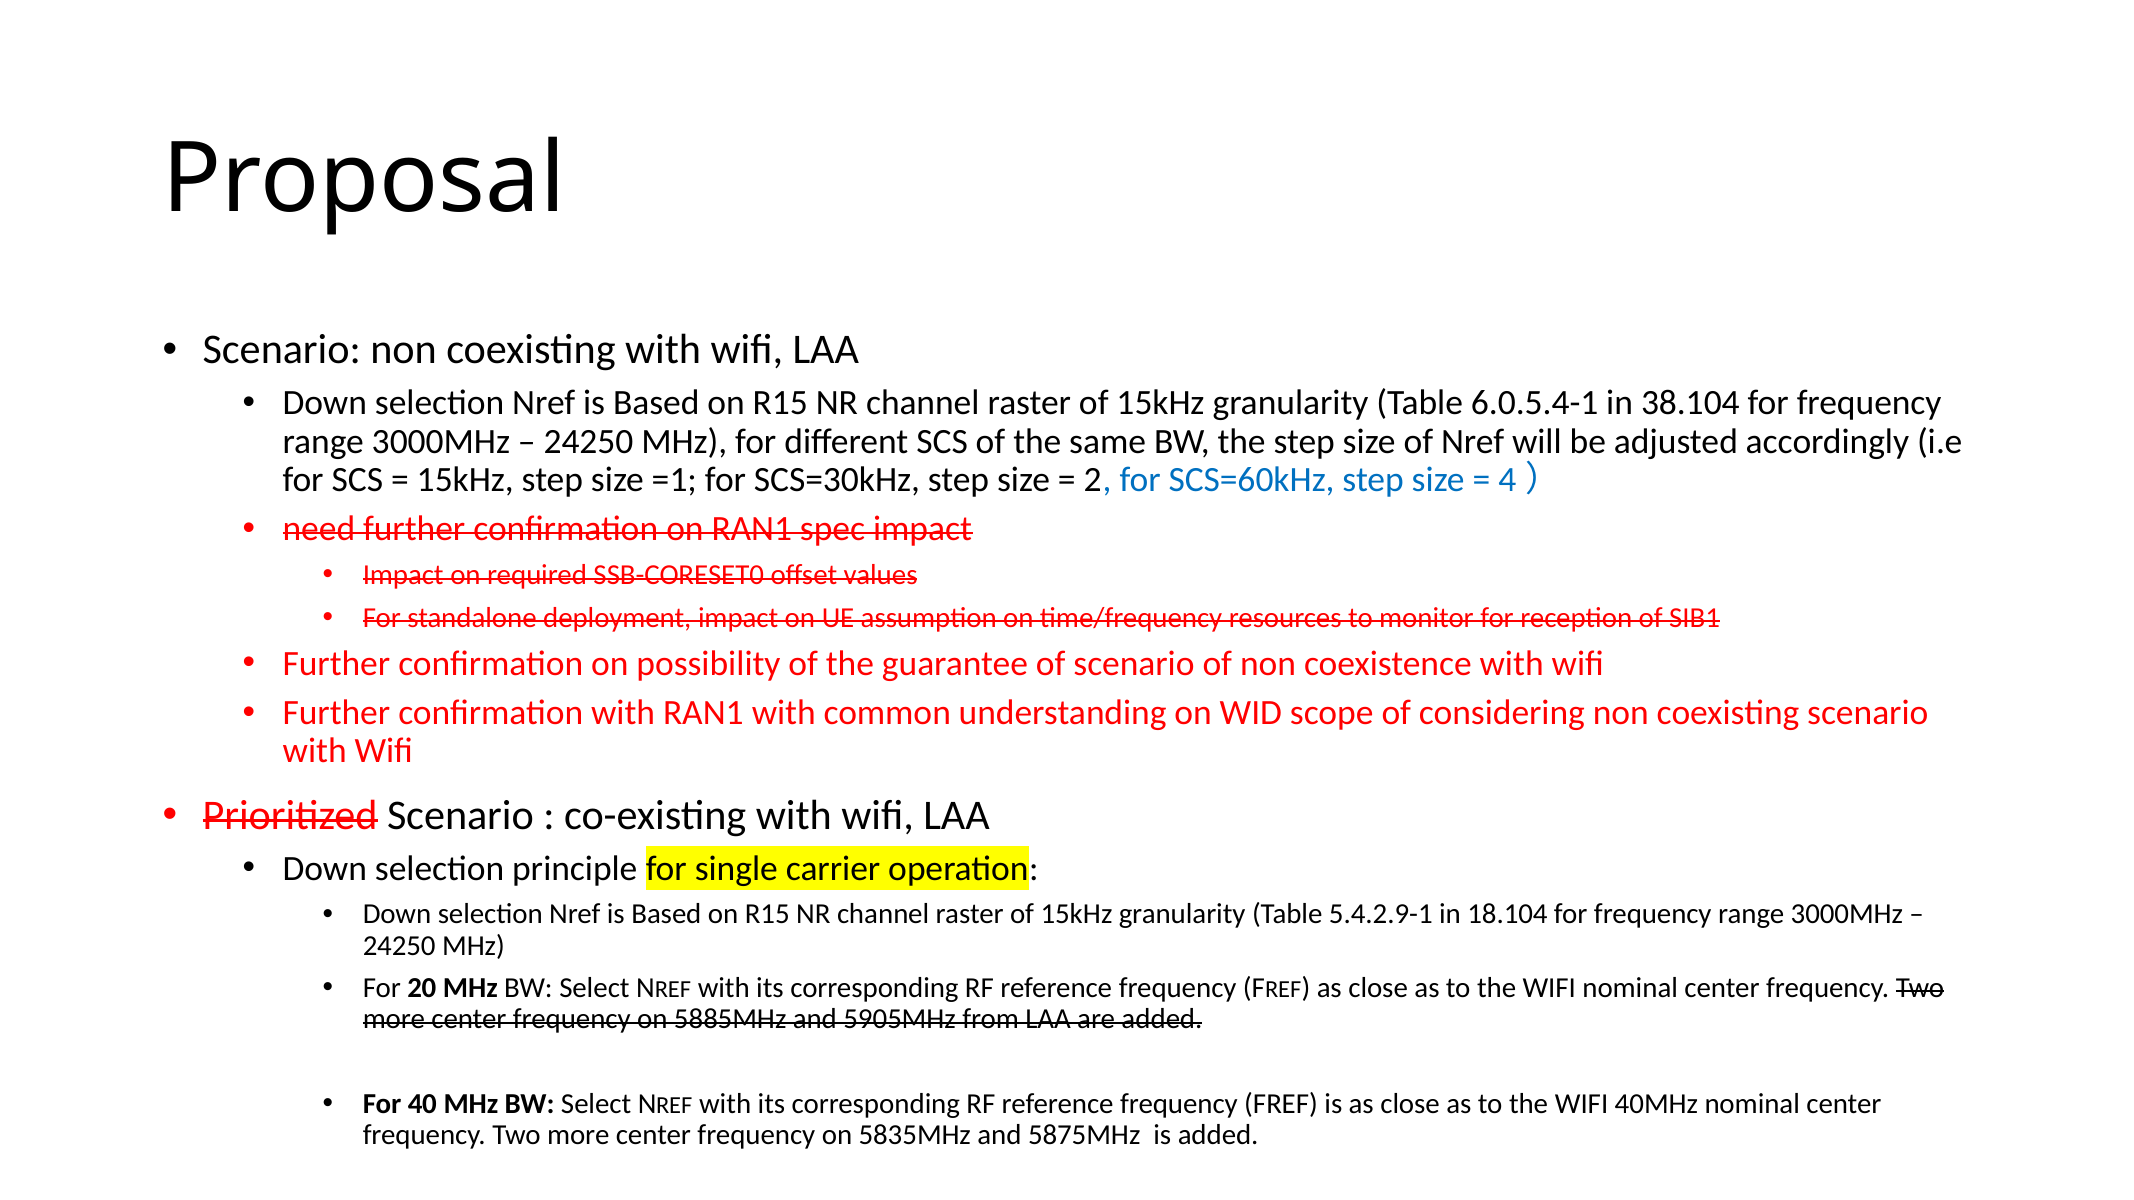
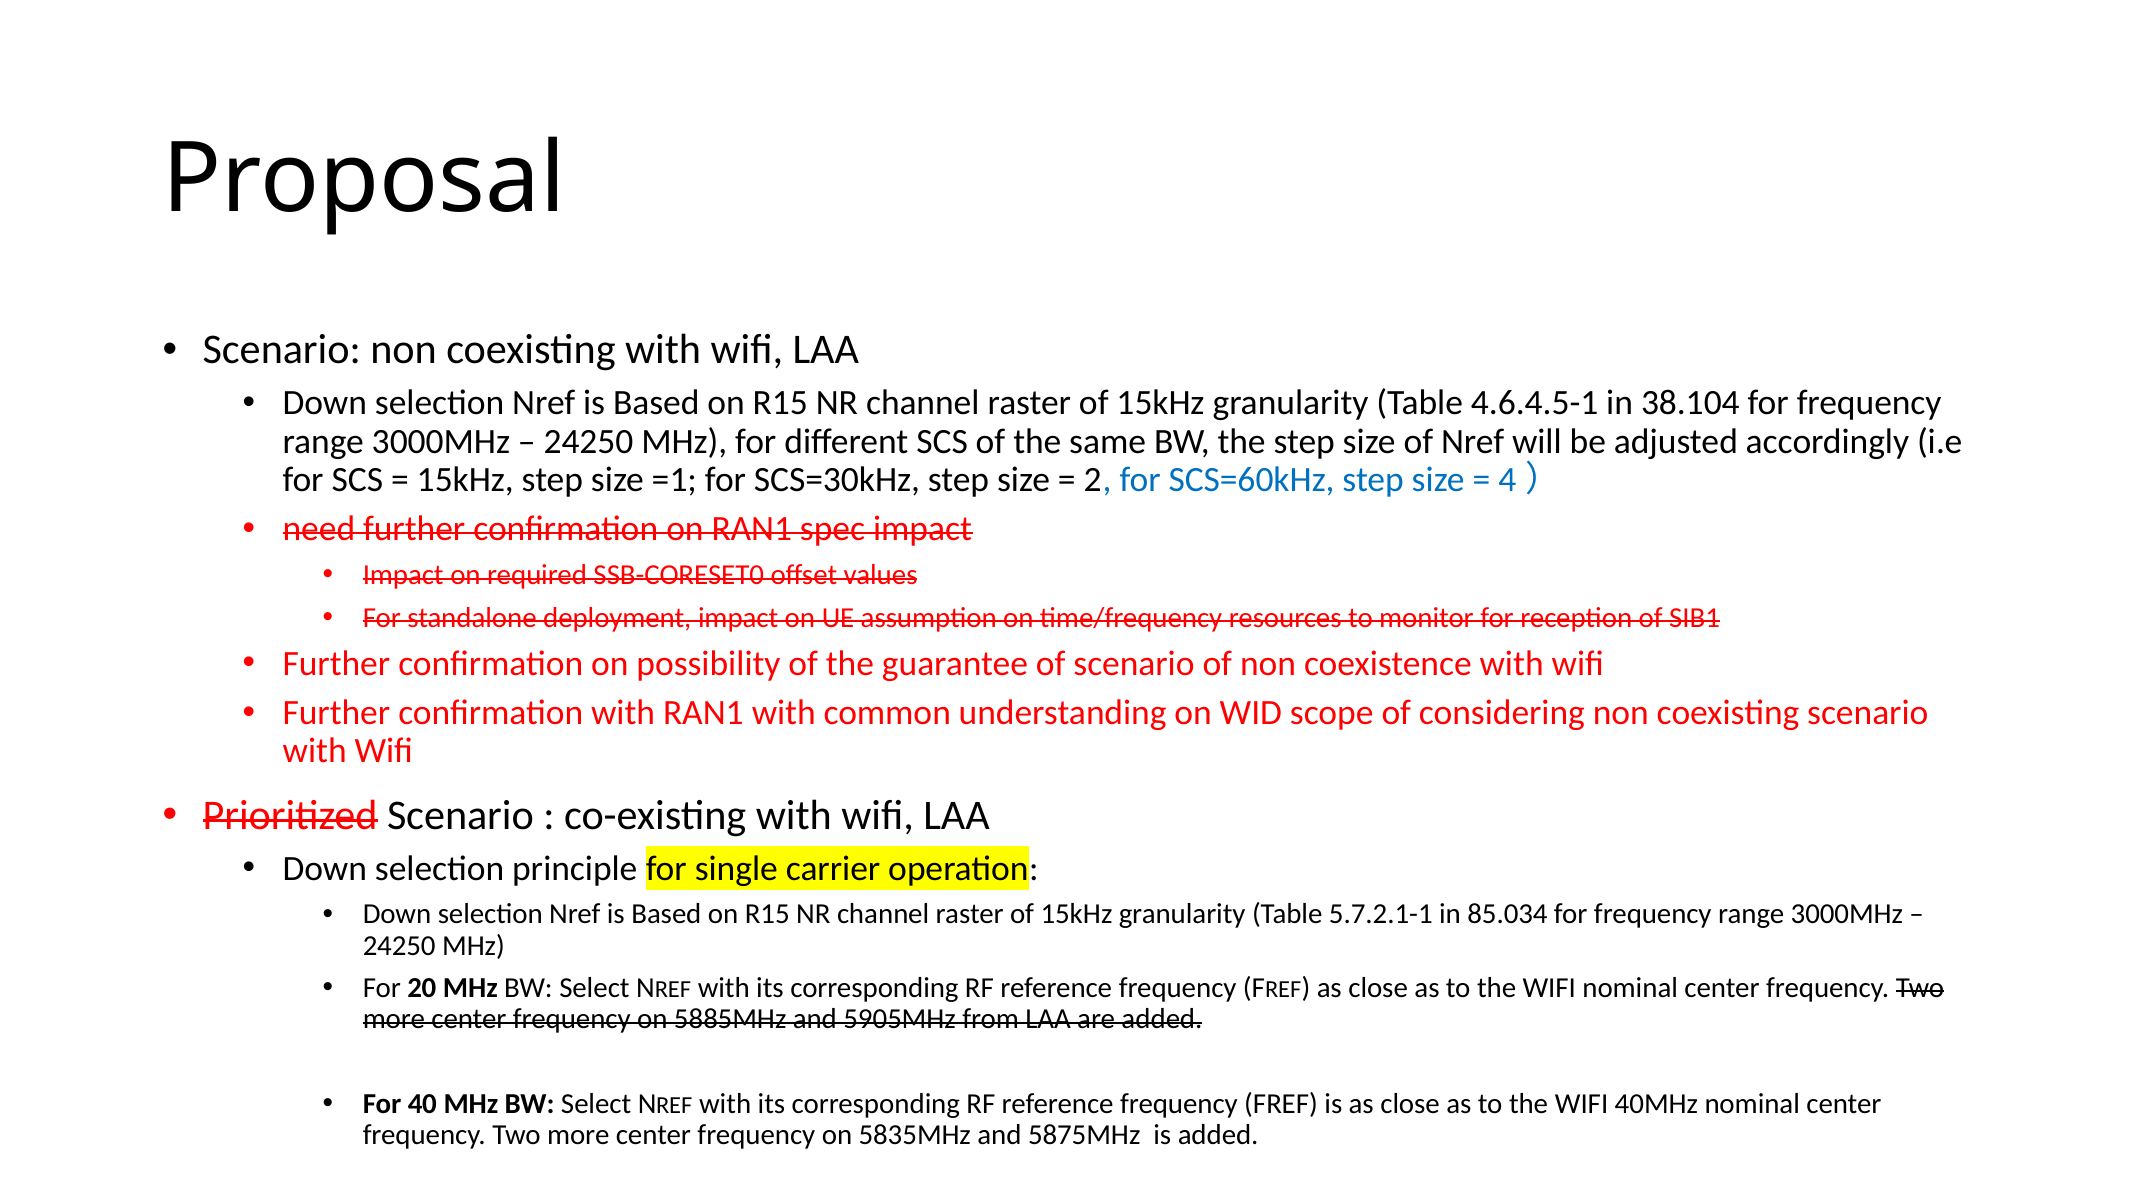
6.0.5.4-1: 6.0.5.4-1 -> 4.6.4.5-1 (1535, 403)
5.4.2.9-1: 5.4.2.9-1 -> 5.7.2.1-1 (1381, 915)
18.104: 18.104 -> 85.034 (1507, 915)
